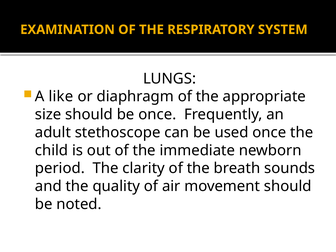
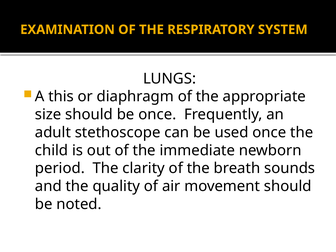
like: like -> this (61, 97)
